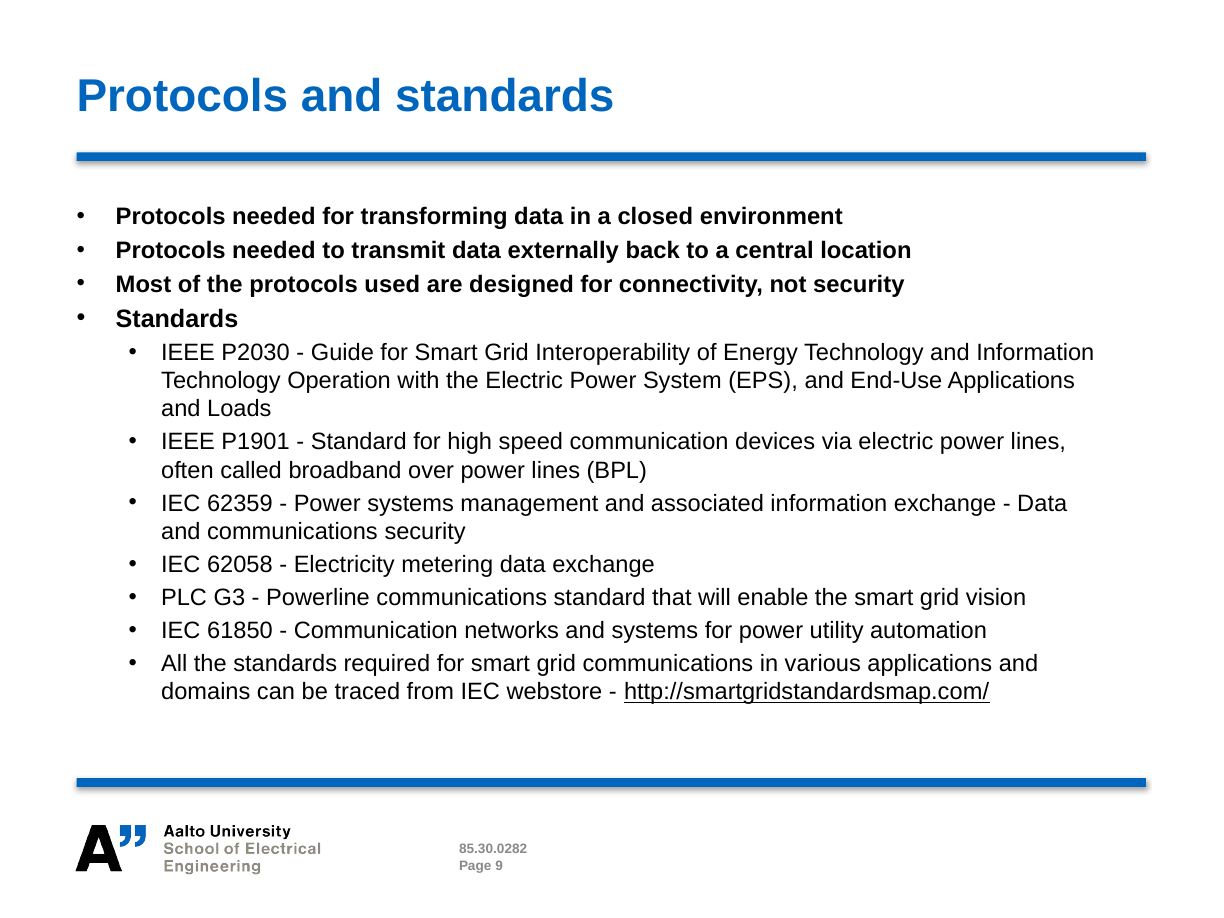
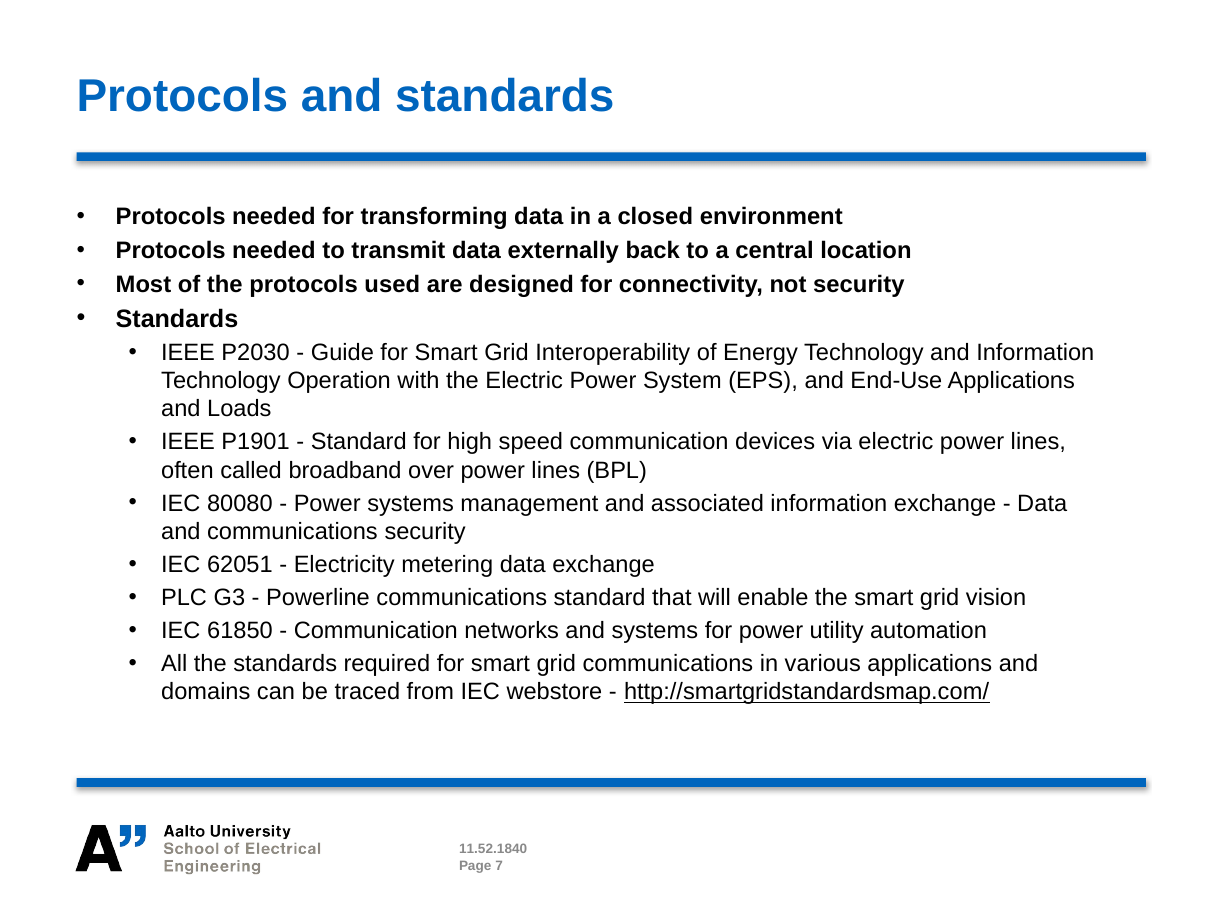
62359: 62359 -> 80080 (240, 503)
62058: 62058 -> 62051 (240, 565)
85.30.0282: 85.30.0282 -> 11.52.1840 (493, 849)
9: 9 -> 7 (499, 866)
